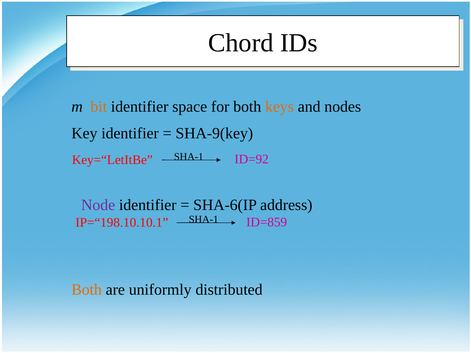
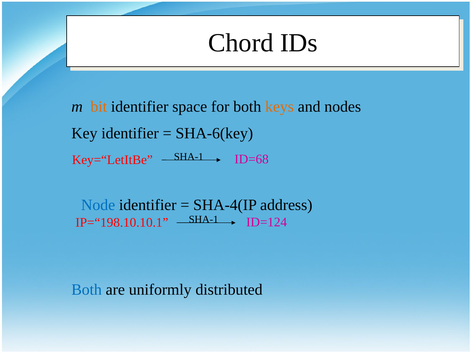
SHA-9(key: SHA-9(key -> SHA-6(key (214, 133)
ID=92: ID=92 -> ID=68 (252, 159)
Node colour: purple -> blue (98, 205)
SHA-6(IP: SHA-6(IP -> SHA-4(IP (225, 205)
ID=859: ID=859 -> ID=124 (267, 222)
Both colour: orange -> blue (87, 290)
